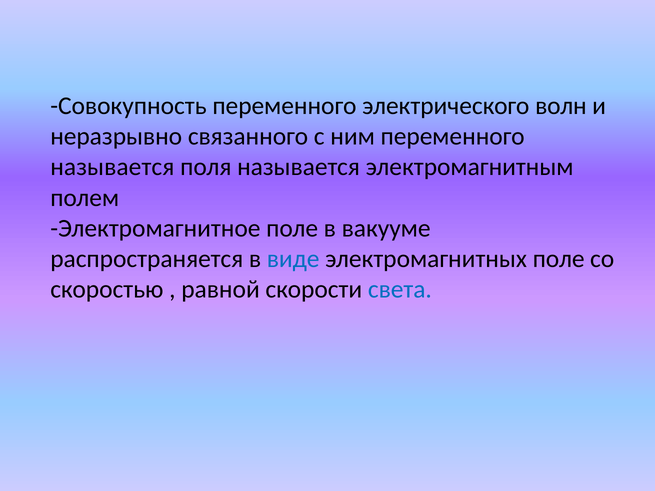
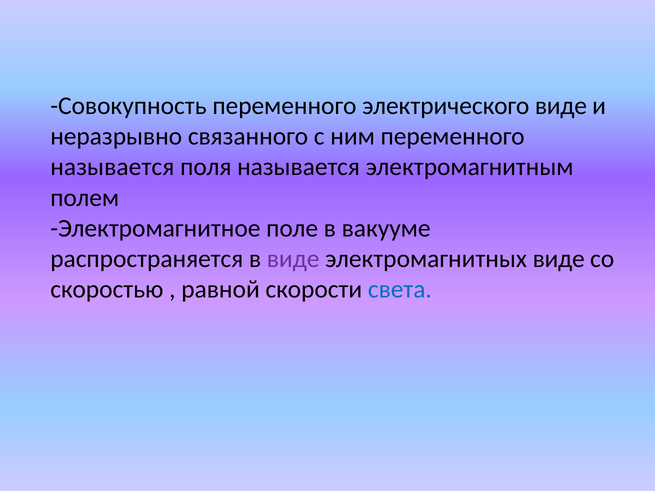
электрического волн: волн -> виде (561, 106)
виде colour: blue -> purple (293, 259)
электромагнитных поле: поле -> виде (559, 259)
